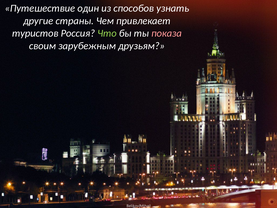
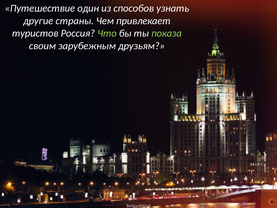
показа colour: pink -> light green (166, 33)
